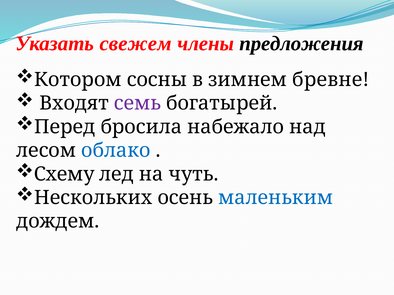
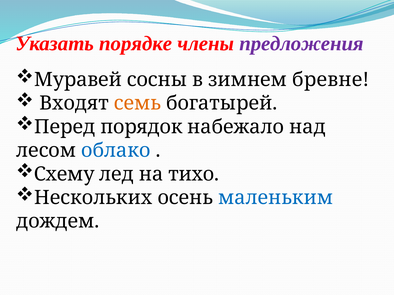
свежем: свежем -> порядке (136, 44)
предложения colour: black -> purple (302, 44)
Котором: Котором -> Муравей (78, 80)
семь colour: purple -> orange (137, 103)
бросила: бросила -> порядок (141, 127)
чуть: чуть -> тихо (194, 174)
